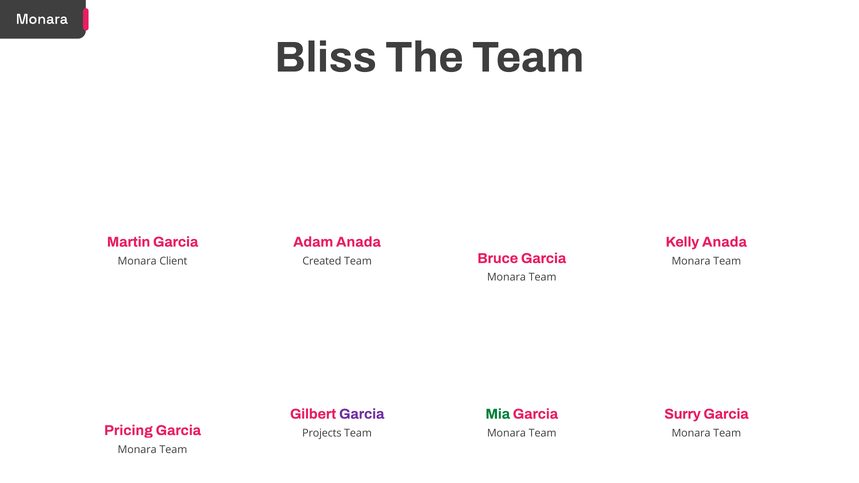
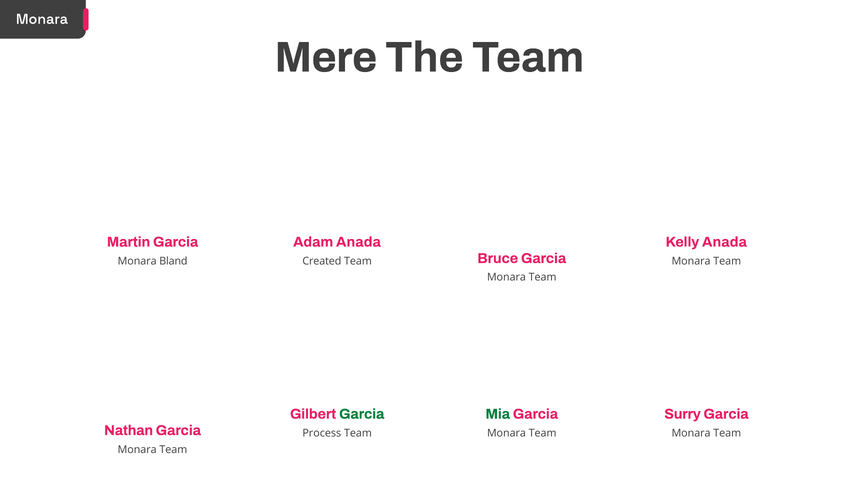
Bliss: Bliss -> Mere (326, 57)
Client: Client -> Bland (173, 261)
Garcia colour: purple -> green (362, 414)
Pricing: Pricing -> Nathan (129, 430)
Projects: Projects -> Process (322, 433)
